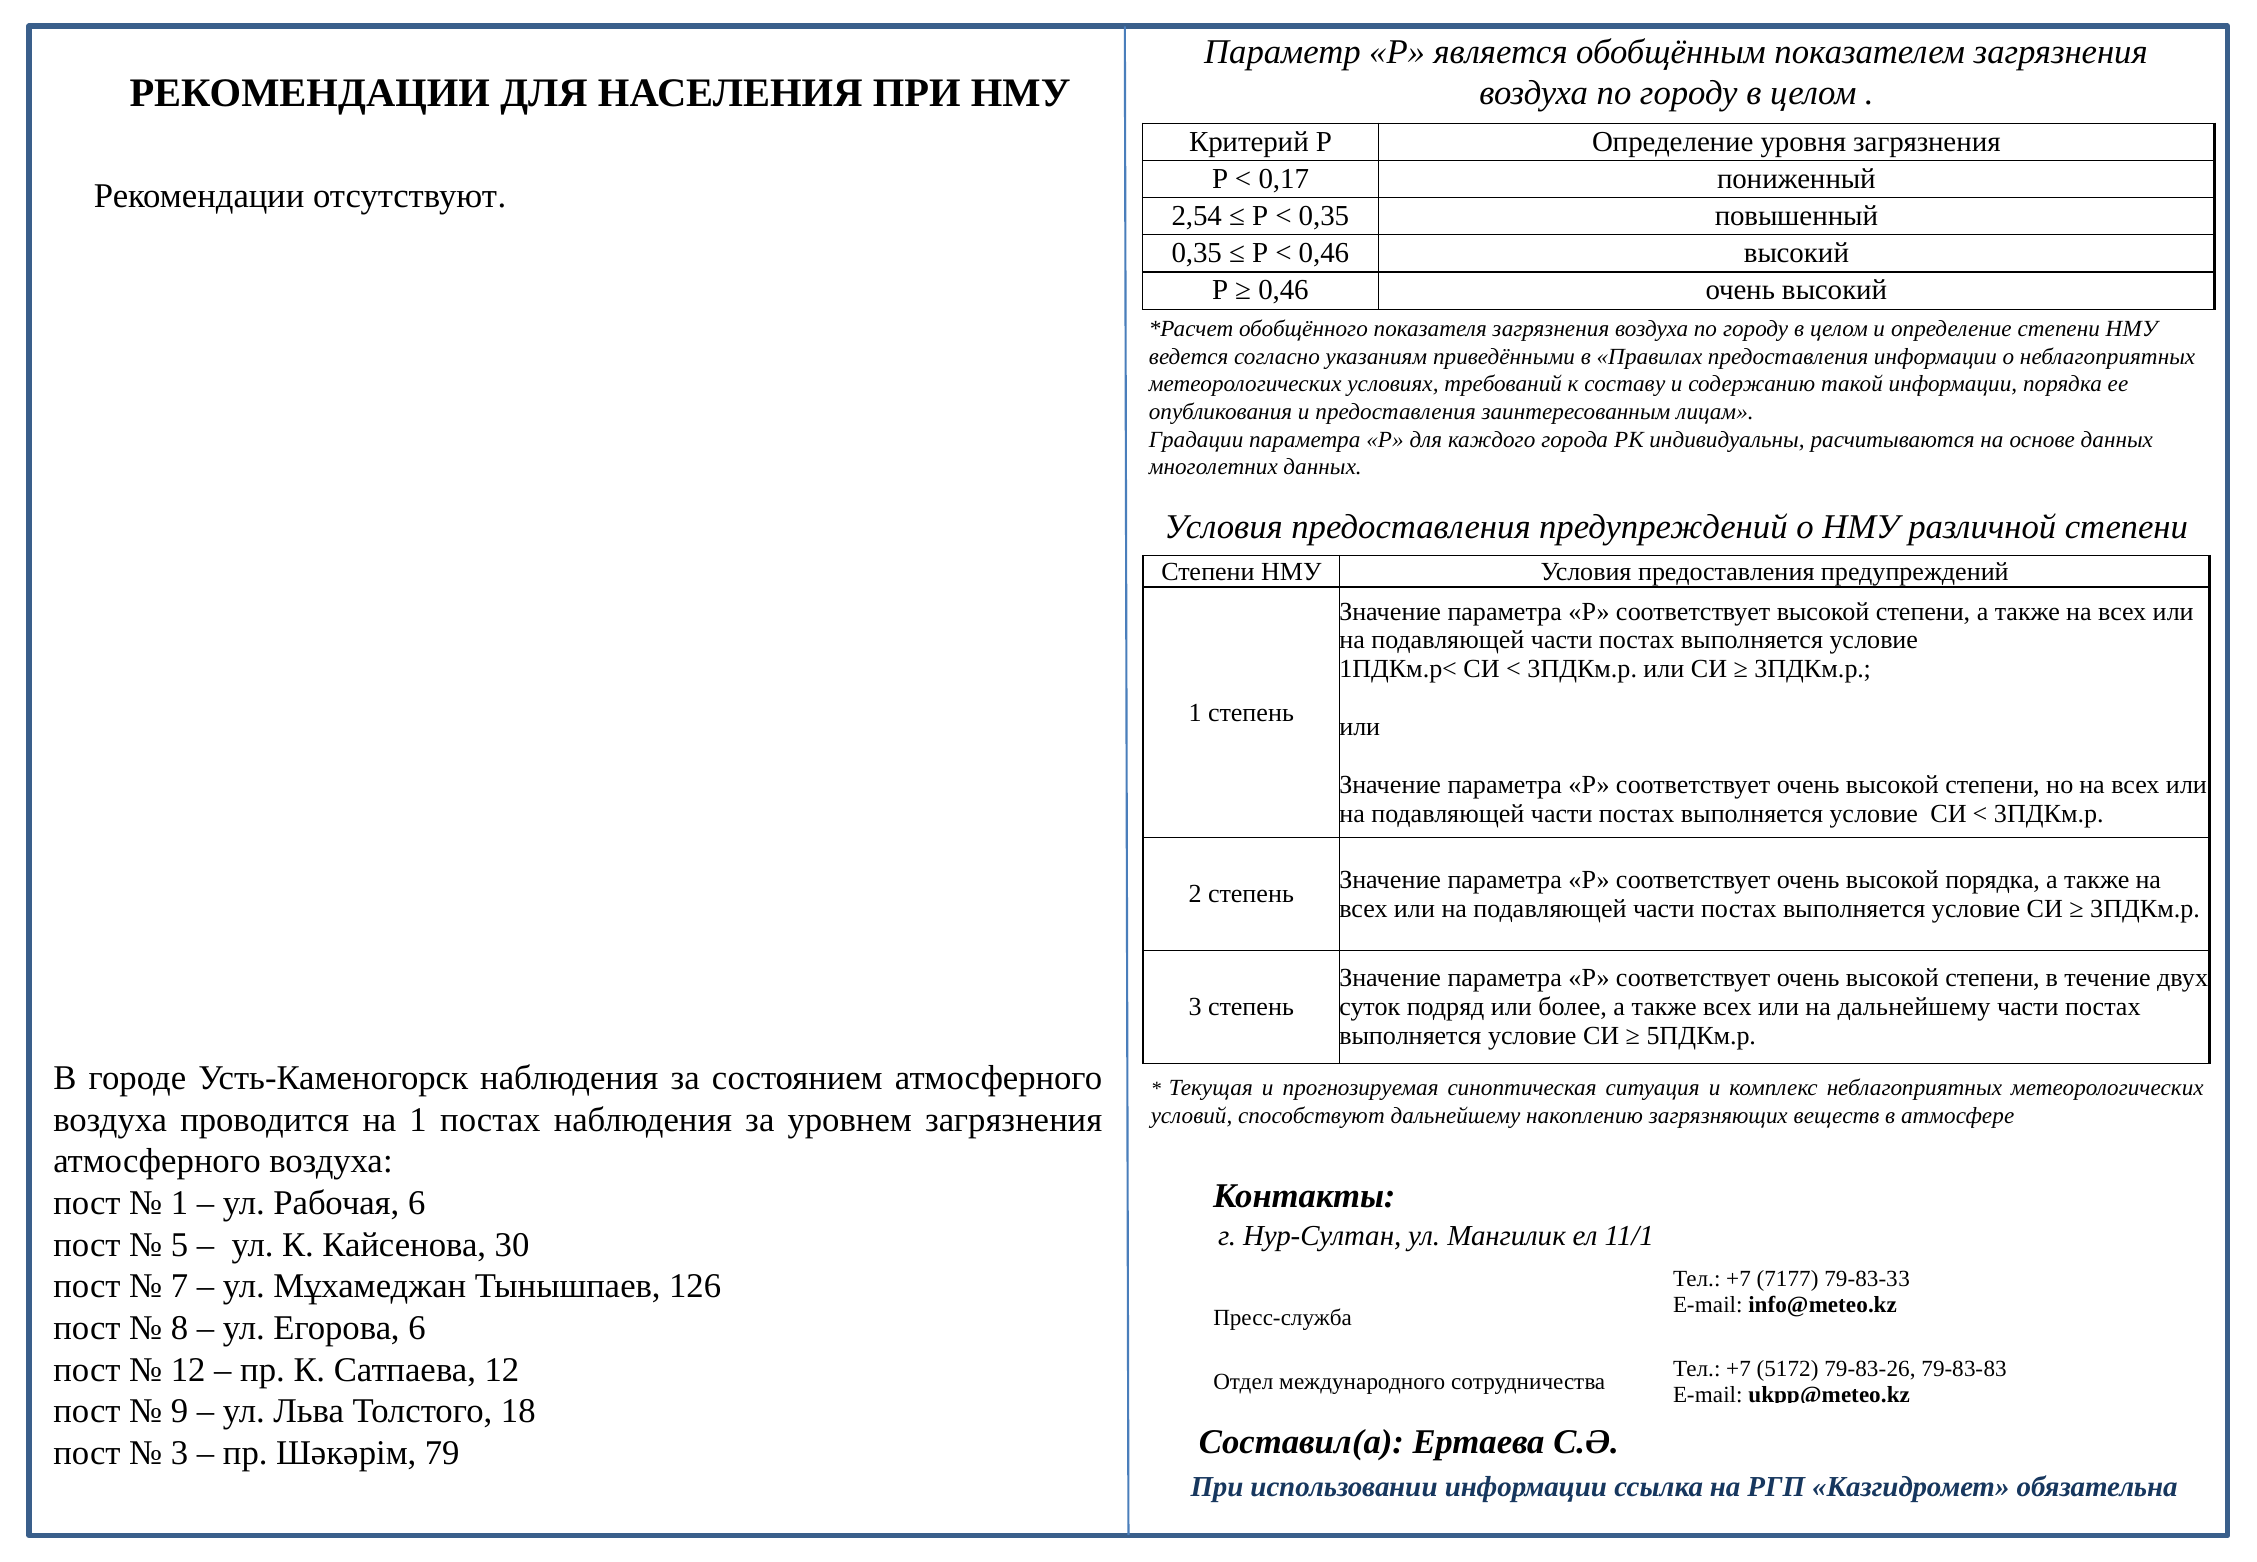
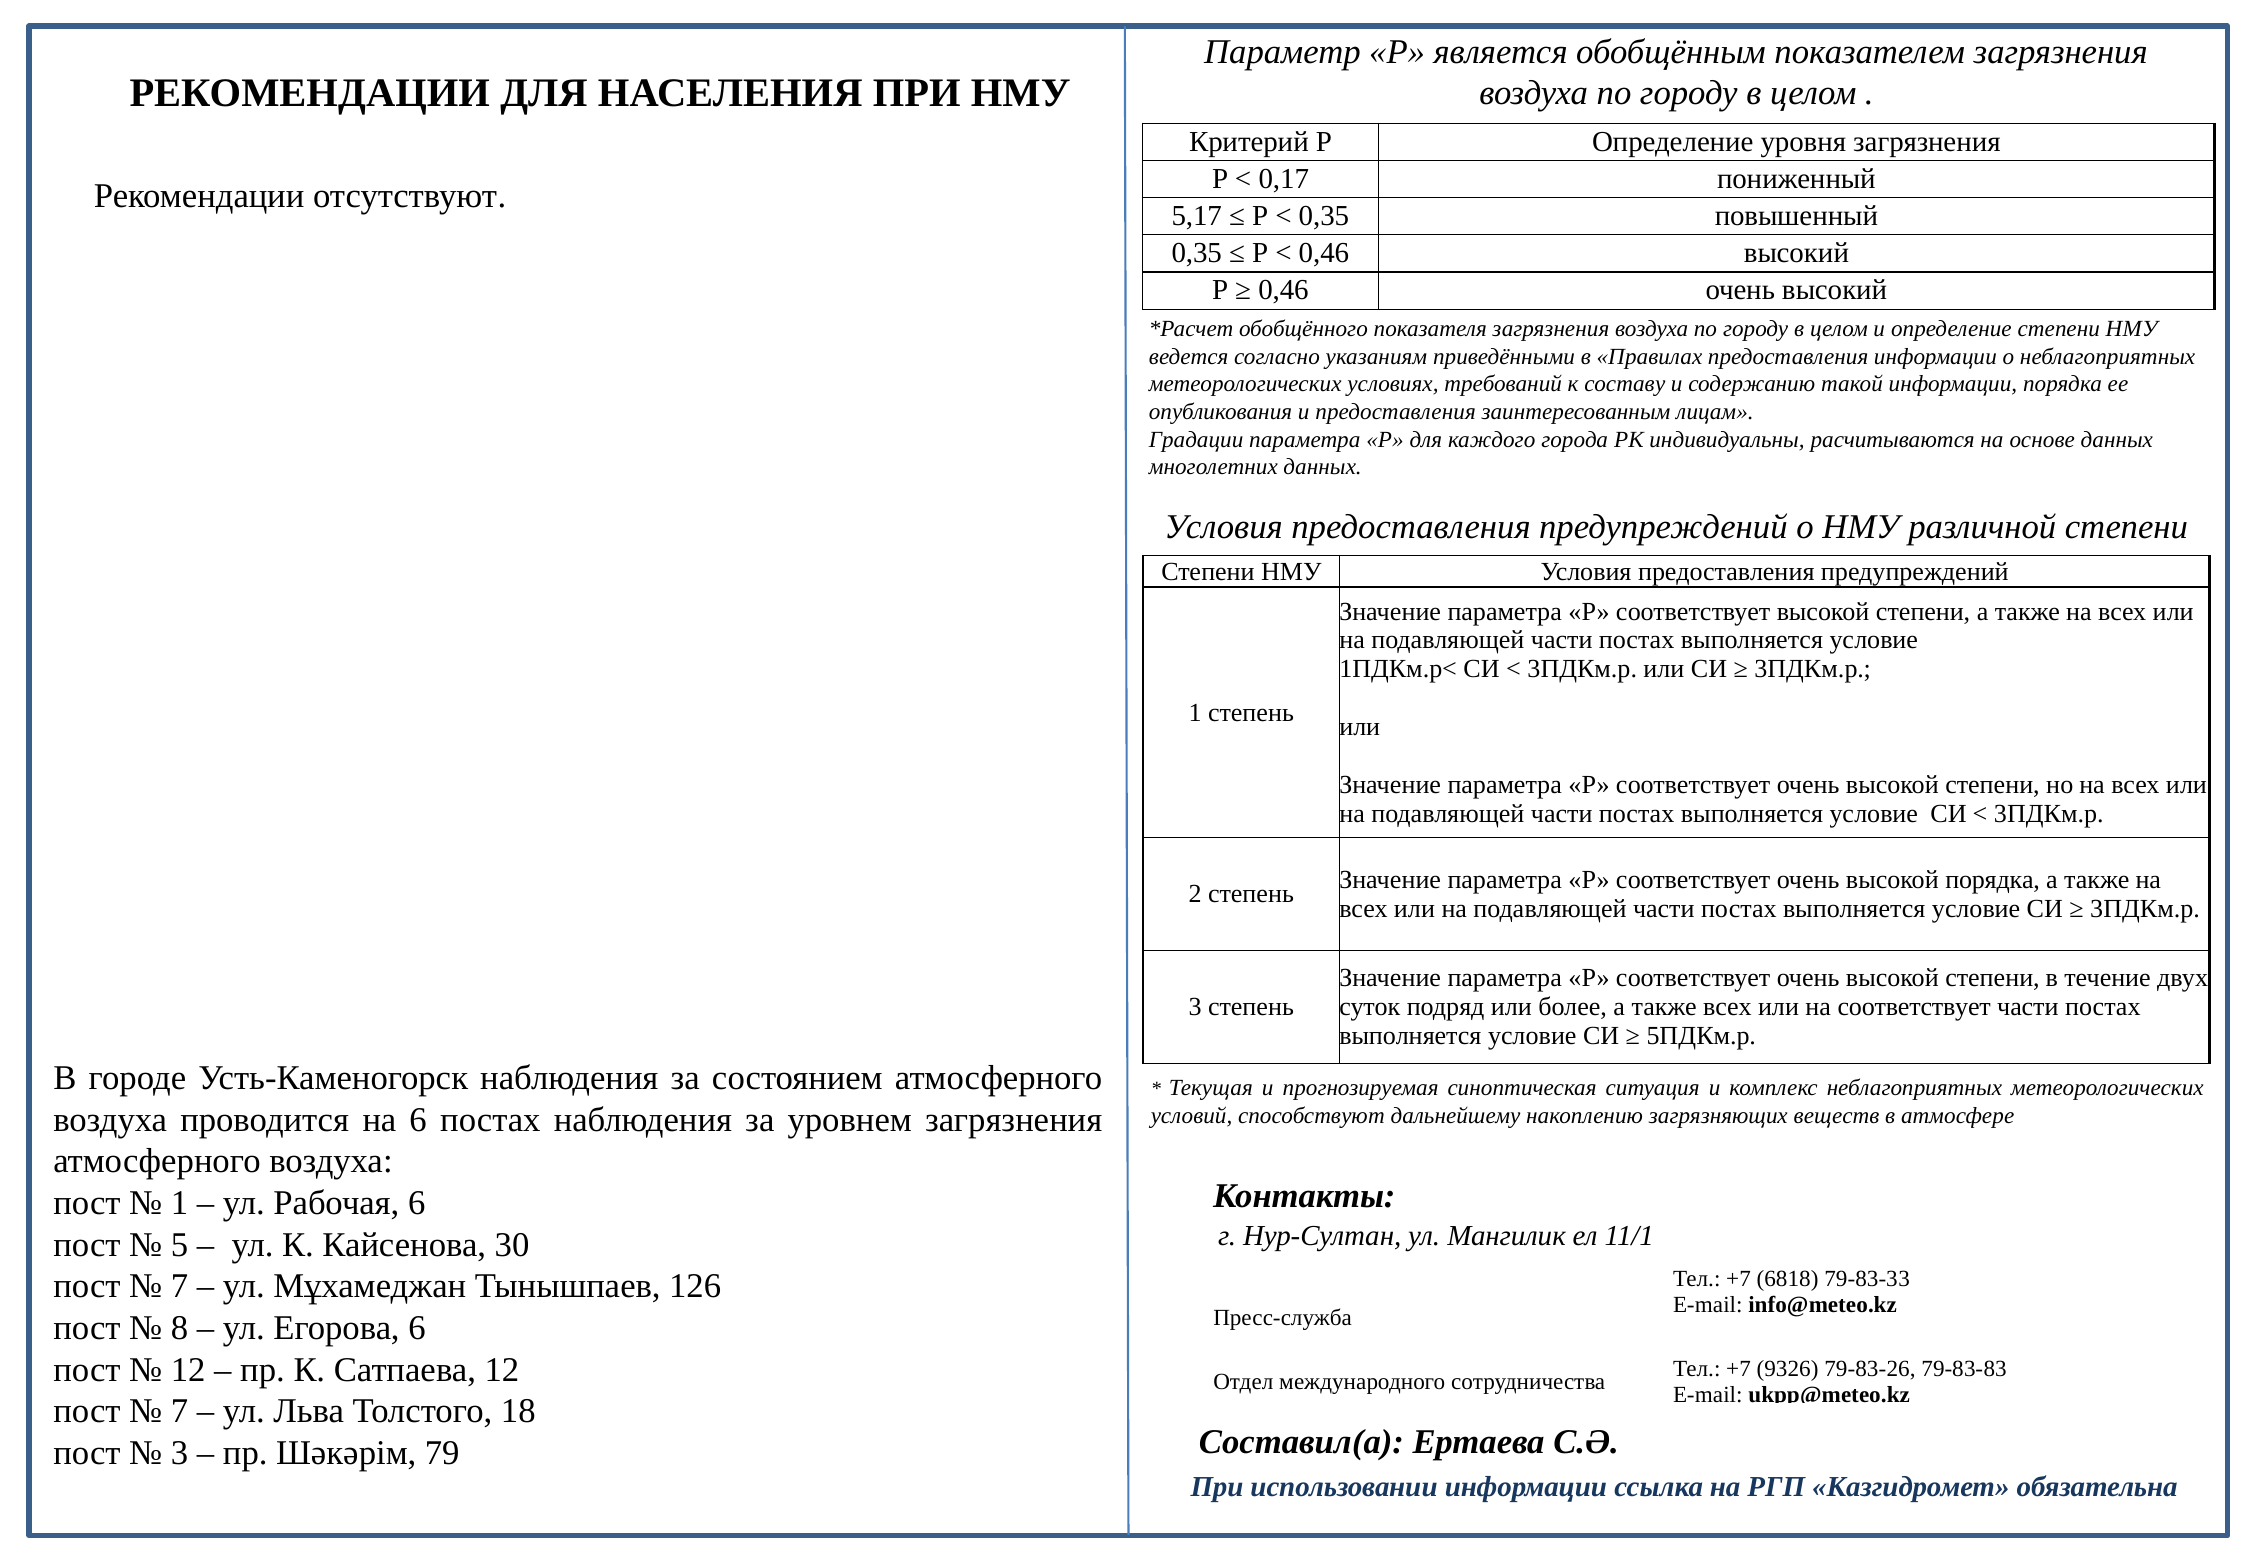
2,54: 2,54 -> 5,17 (1197, 216)
на дальнейшему: дальнейшему -> соответствует (1914, 1007)
на 1: 1 -> 6 (418, 1120)
7177: 7177 -> 6818 (1788, 1280)
5172: 5172 -> 9326 (1788, 1370)
9: 9 -> 7 (180, 1412)
